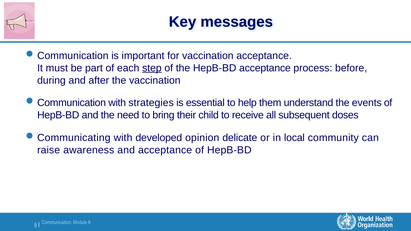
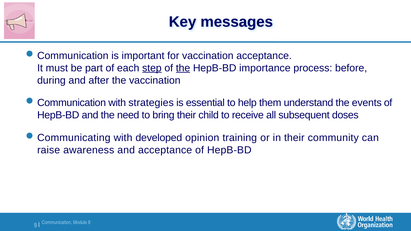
the underline: none -> present (183, 68)
HepB-BD acceptance: acceptance -> importance (265, 68)
delicate: delicate -> training (240, 138)
in local: local -> their (294, 138)
